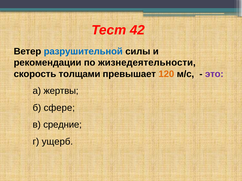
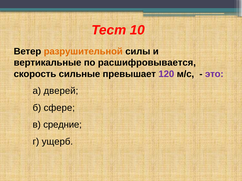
42: 42 -> 10 (137, 30)
разрушительной colour: blue -> orange (83, 52)
рекомендации: рекомендации -> вертикальные (48, 63)
жизнедеятельности: жизнедеятельности -> расшифровывается (147, 63)
толщами: толщами -> сильные (79, 74)
120 colour: orange -> purple (166, 74)
жертвы: жертвы -> дверей (61, 91)
